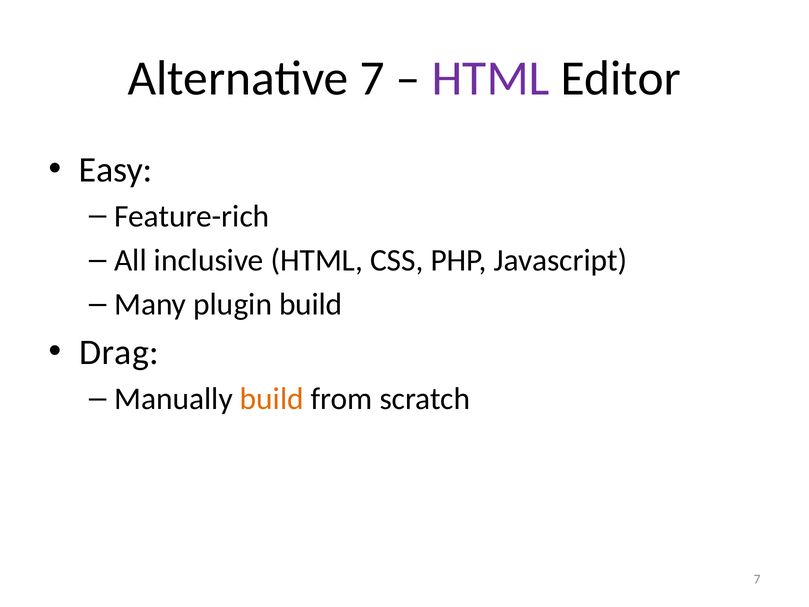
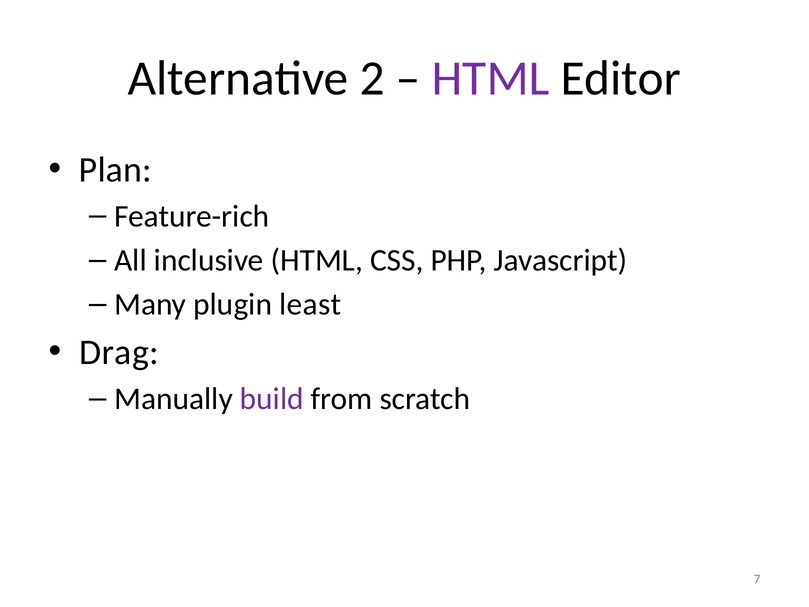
Alternative 7: 7 -> 2 (372, 78)
Easy: Easy -> Plan (115, 170)
plugin build: build -> least (310, 304)
build colour: orange -> purple (272, 399)
